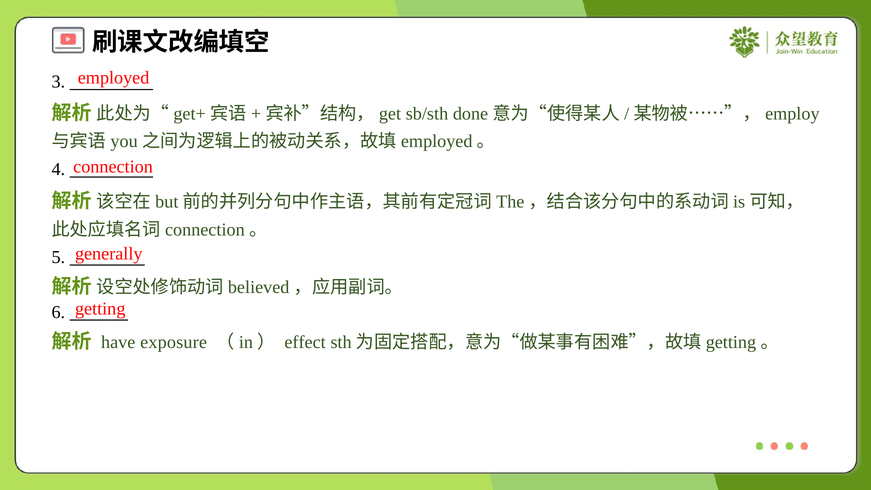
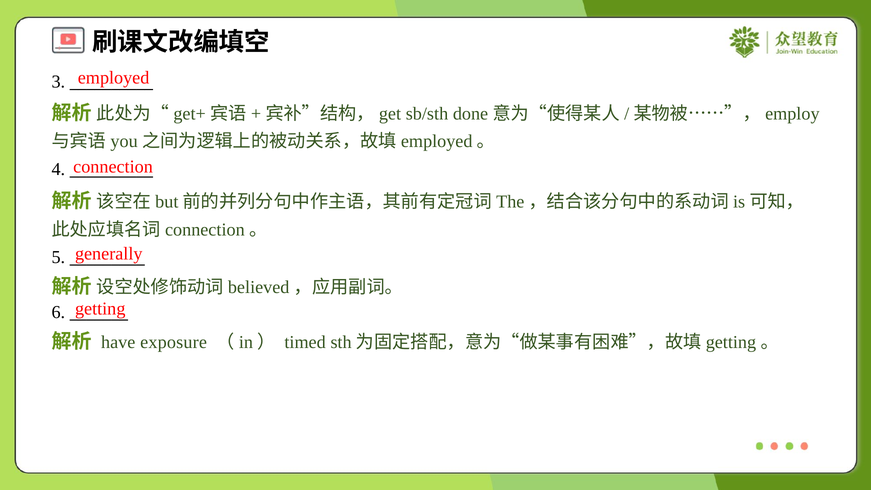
effect: effect -> timed (305, 342)
